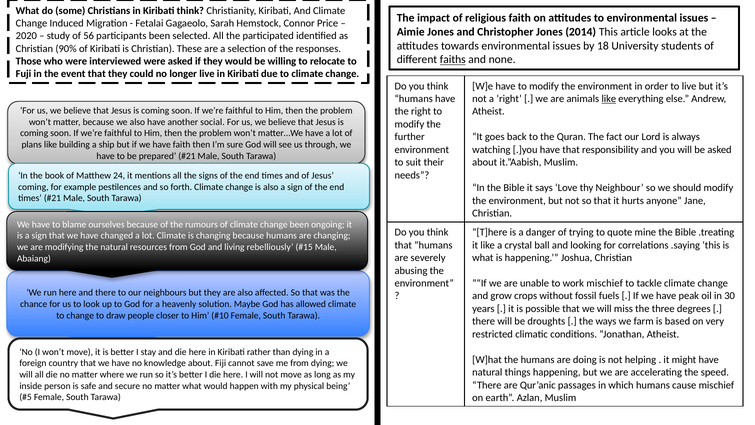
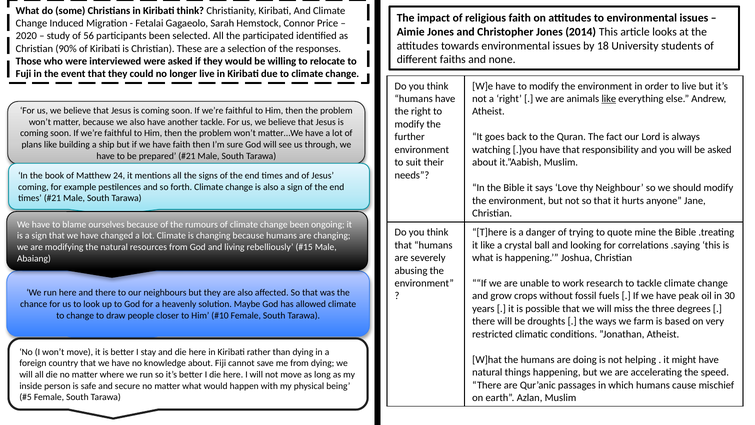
faiths underline: present -> none (453, 60)
another social: social -> tackle (213, 122)
work mischief: mischief -> research (605, 283)
